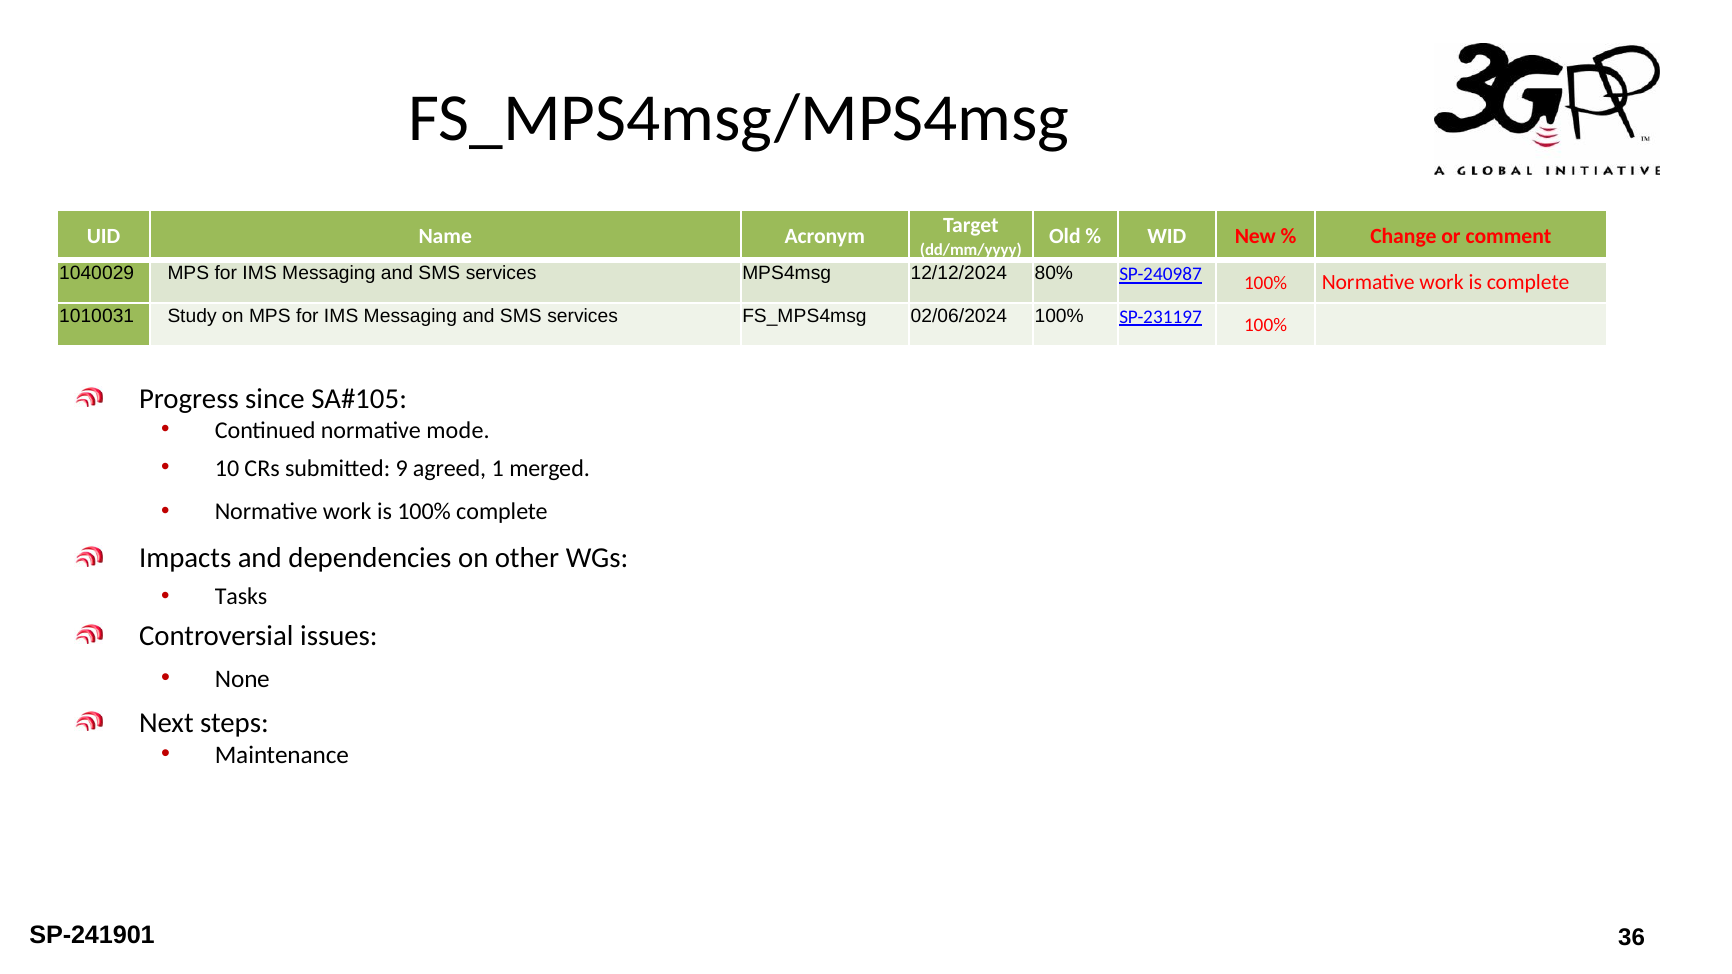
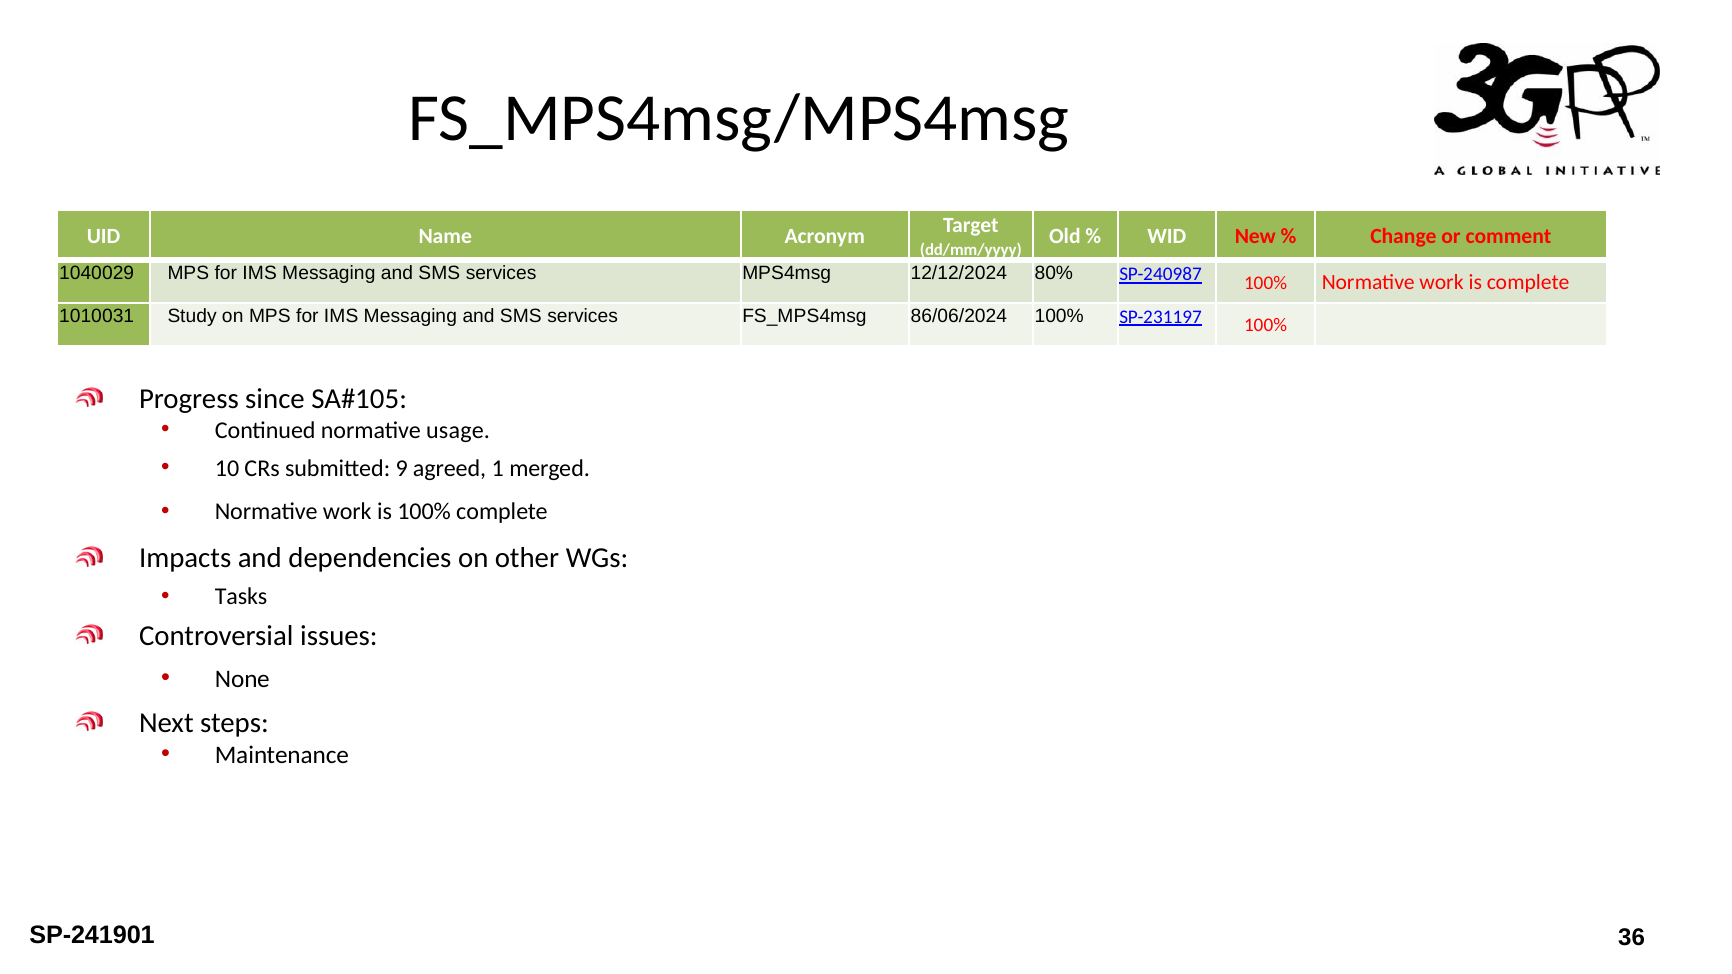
02/06/2024: 02/06/2024 -> 86/06/2024 (959, 316)
mode: mode -> usage (458, 430)
